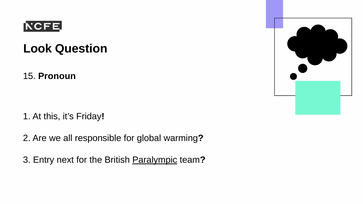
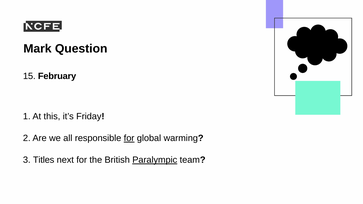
Look: Look -> Mark (37, 49)
Pronoun: Pronoun -> February (57, 76)
for underline: none -> present (129, 138)
Entry: Entry -> Titles (44, 160)
